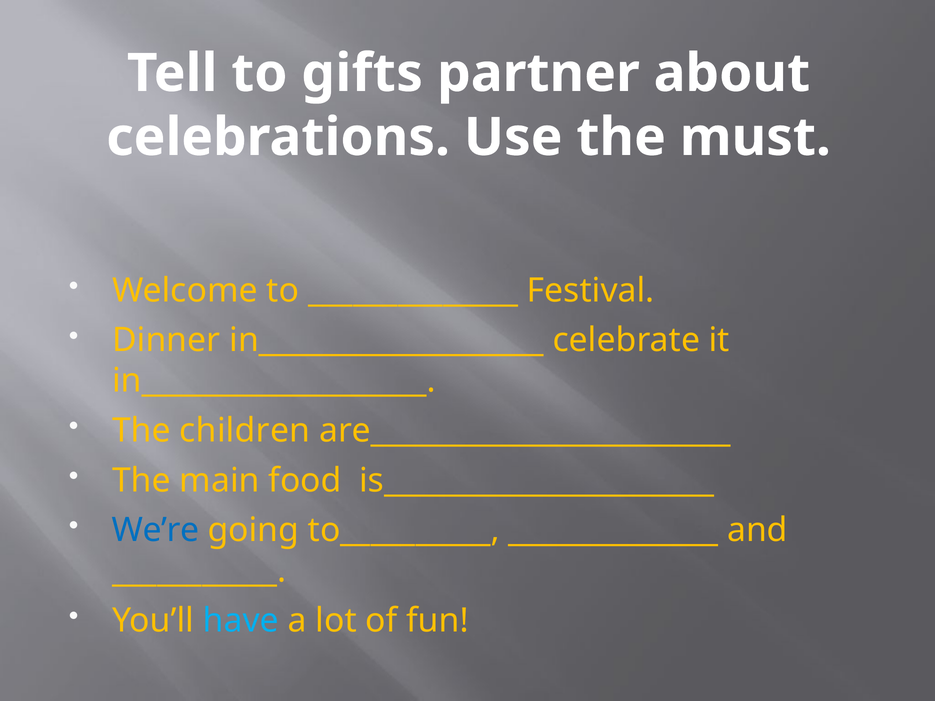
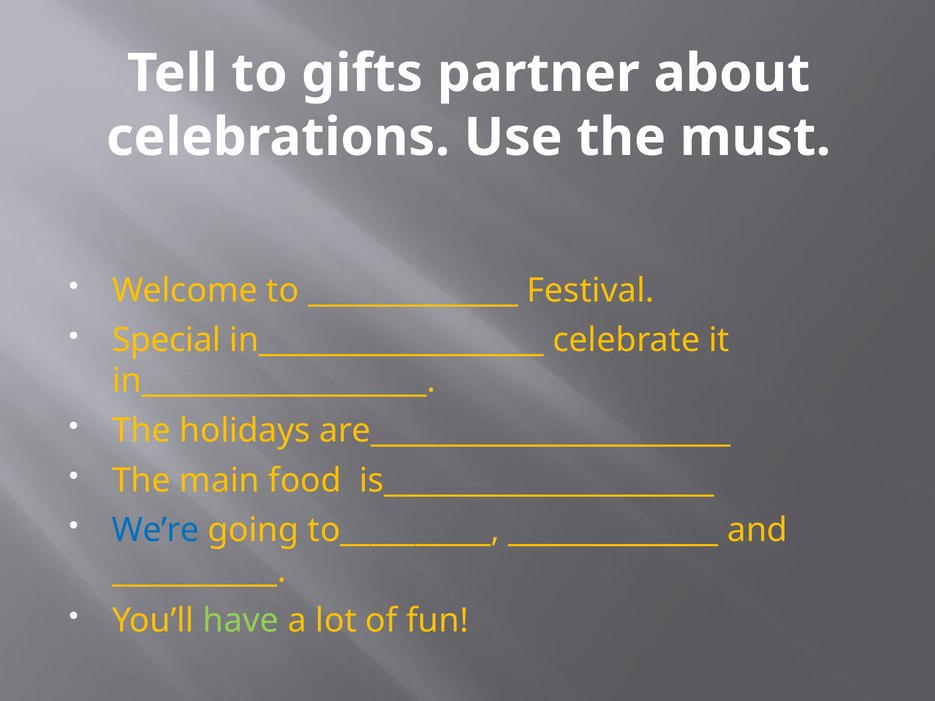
Dinner: Dinner -> Special (166, 340)
children: children -> holidays (245, 431)
have colour: light blue -> light green (241, 621)
